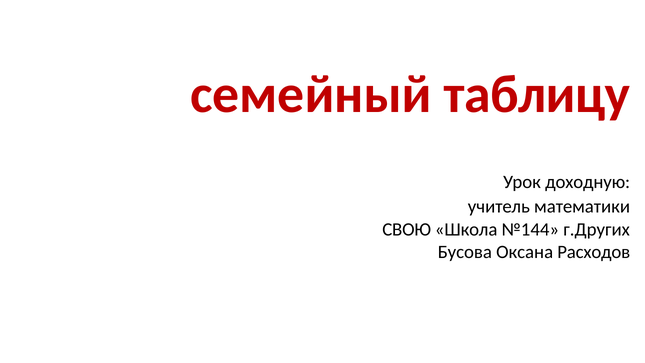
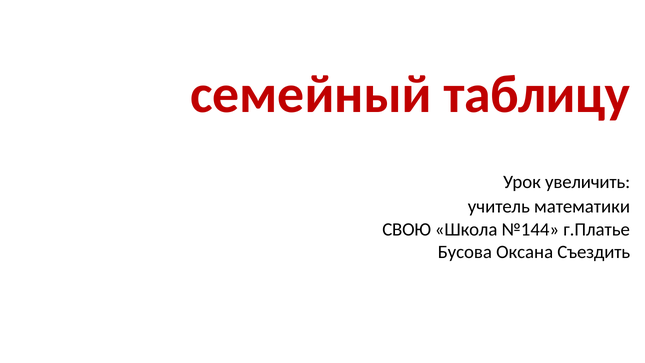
доходную: доходную -> увеличить (588, 182)
г.Других: г.Других -> г.Платье (597, 229)
Расходов: Расходов -> Съездить (594, 252)
